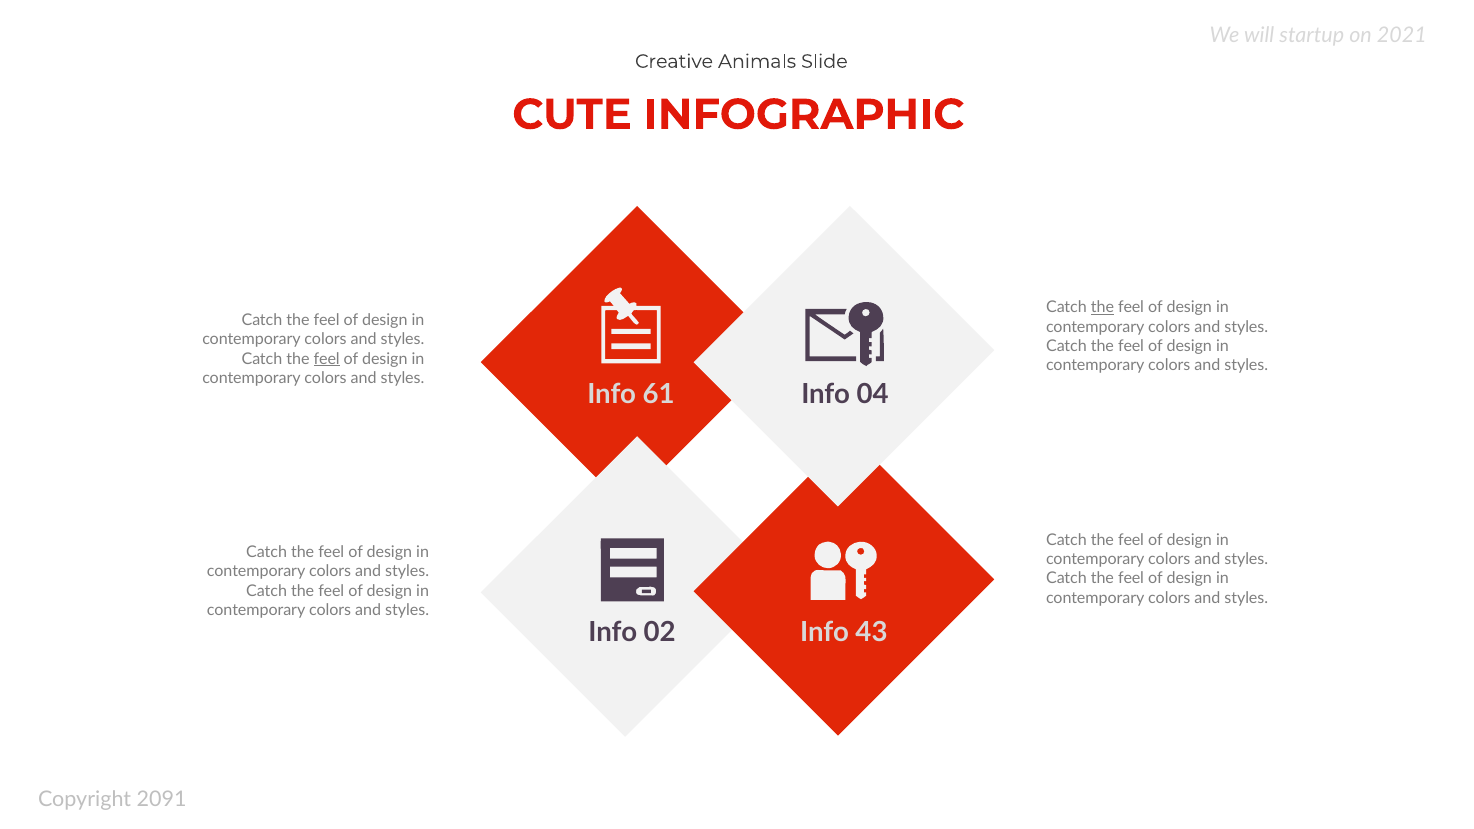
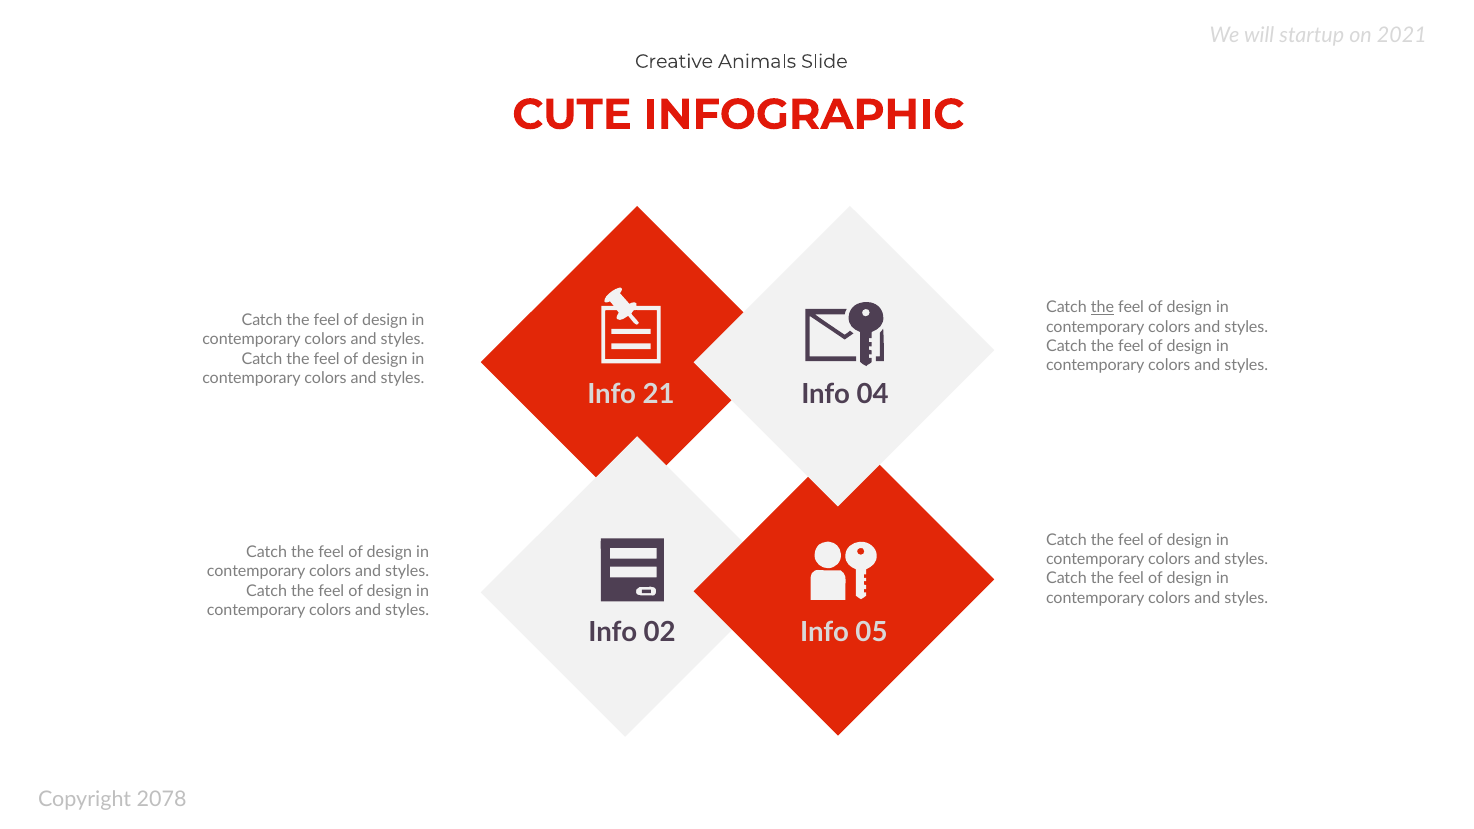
feel underline: present -> none (327, 359)
61: 61 -> 21 (659, 394)
43: 43 -> 05 (872, 632)
2091: 2091 -> 2078 (162, 800)
